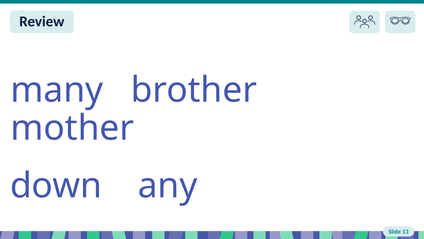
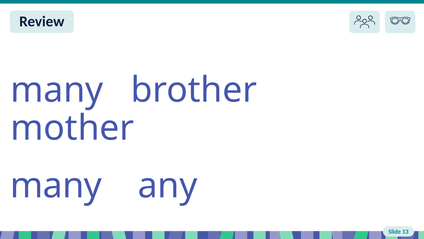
down: down -> many (56, 185)
